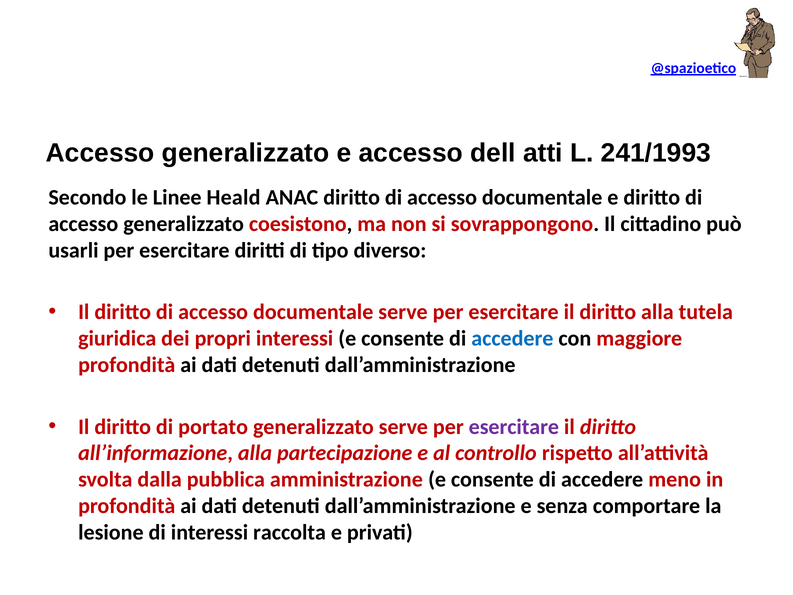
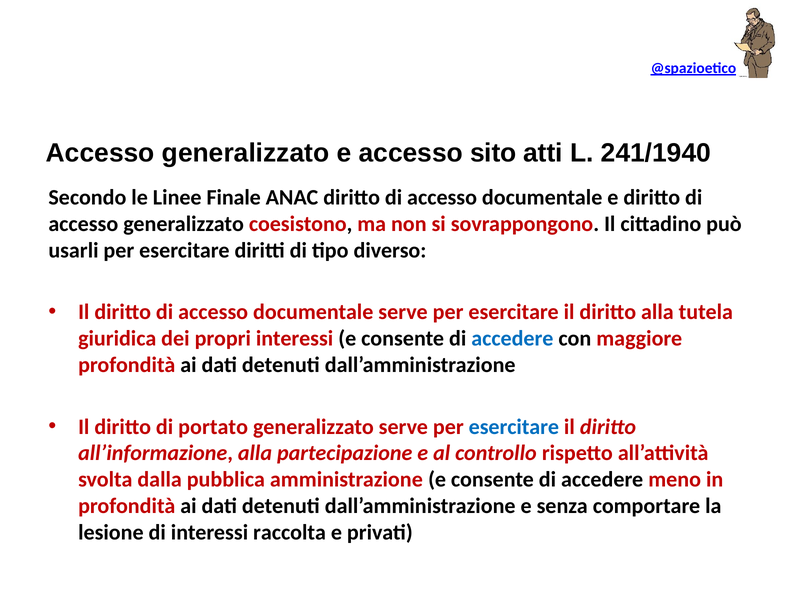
dell: dell -> sito (493, 153)
241/1993: 241/1993 -> 241/1940 (656, 153)
Heald: Heald -> Finale (234, 197)
esercitare colour: purple -> blue (514, 427)
